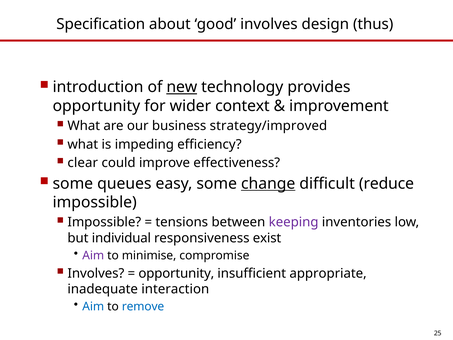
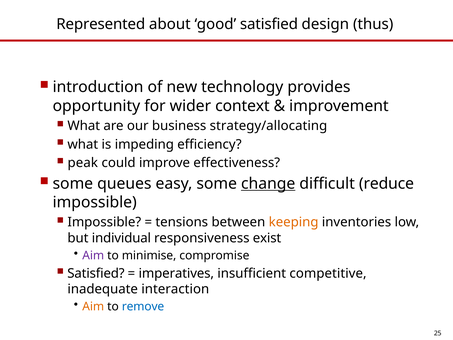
Specification: Specification -> Represented (101, 24)
good involves: involves -> satisfied (269, 24)
new underline: present -> none (182, 87)
strategy/improved: strategy/improved -> strategy/allocating (268, 126)
clear: clear -> peak (83, 163)
keeping colour: purple -> orange (294, 222)
Involves: Involves -> Satisfied (96, 273)
opportunity: opportunity -> imperatives (176, 273)
appropriate: appropriate -> competitive (328, 273)
Aim colour: blue -> orange (93, 306)
